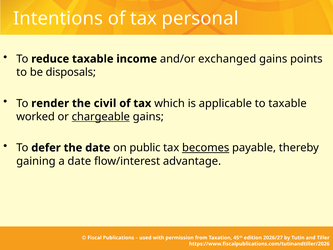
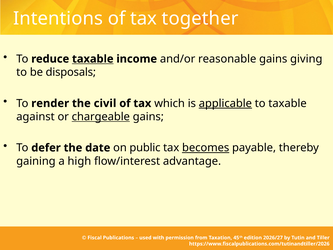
personal: personal -> together (200, 18)
taxable underline: none -> present (93, 59)
exchanged: exchanged -> reasonable (227, 59)
points: points -> giving (306, 59)
applicable underline: none -> present (225, 103)
worked: worked -> against (35, 117)
a date: date -> high (79, 161)
